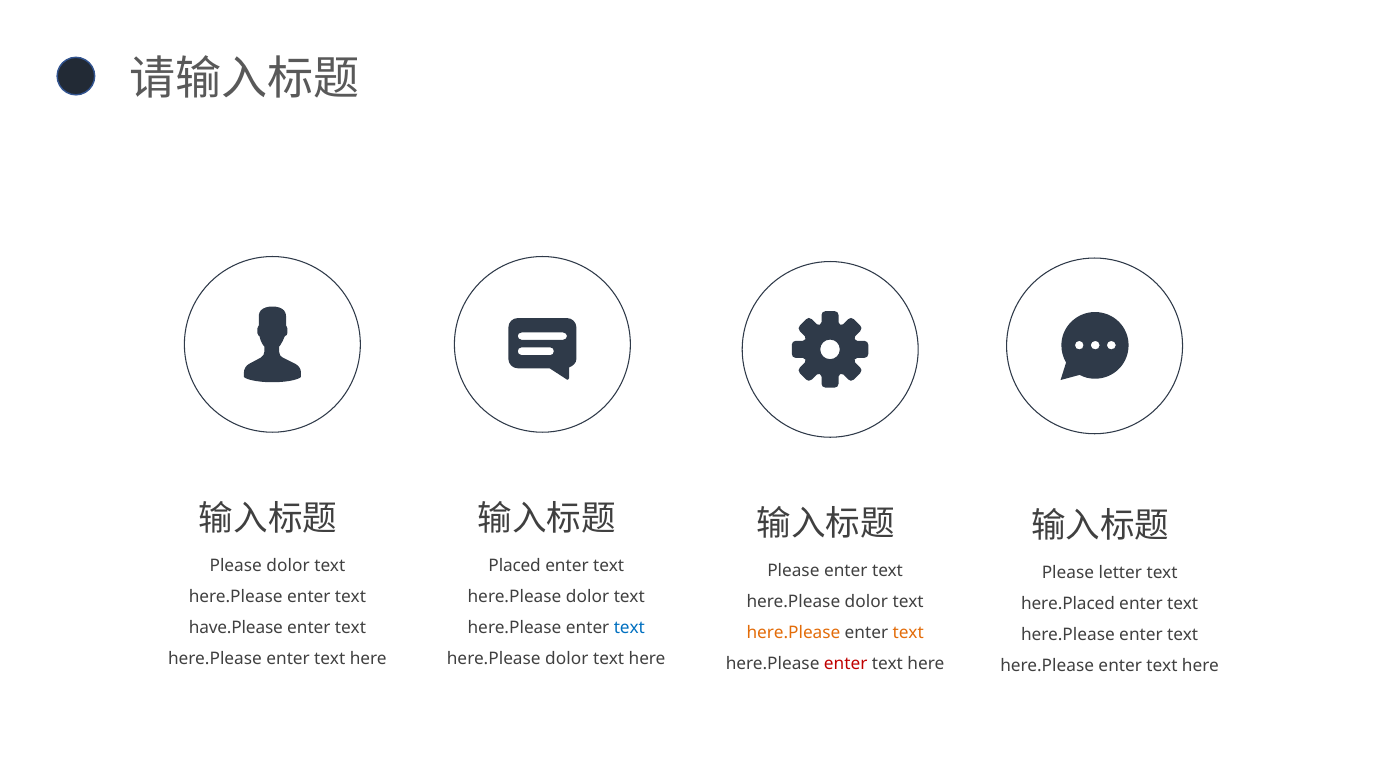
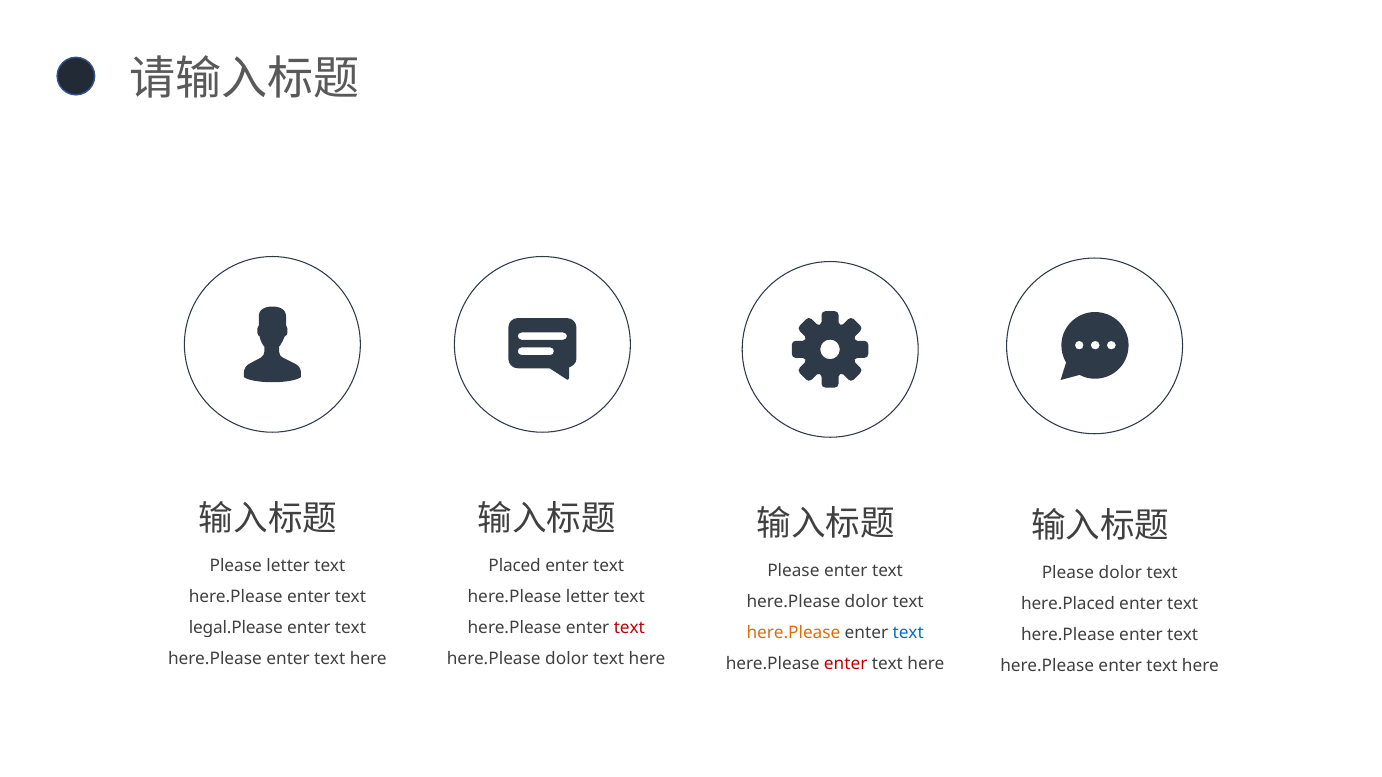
Please dolor: dolor -> letter (288, 566)
Please letter: letter -> dolor (1120, 573)
dolor: dolor -> letter (588, 597)
have.Please: have.Please -> legal.Please (236, 628)
text colour: blue -> red (629, 628)
text colour: orange -> blue (908, 633)
